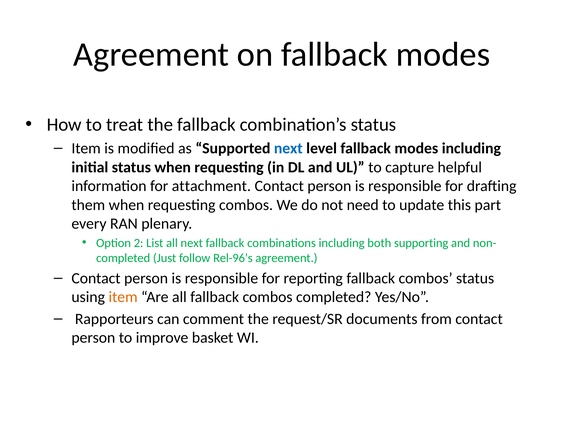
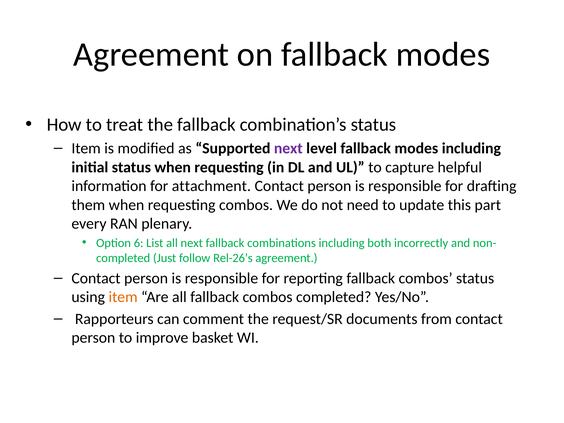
next colour: blue -> purple (288, 148)
2: 2 -> 6 (139, 243)
supporting: supporting -> incorrectly (421, 243)
Rel-96’s: Rel-96’s -> Rel-26’s (233, 258)
